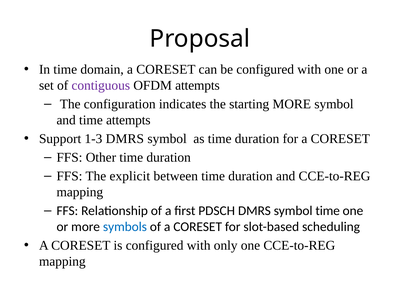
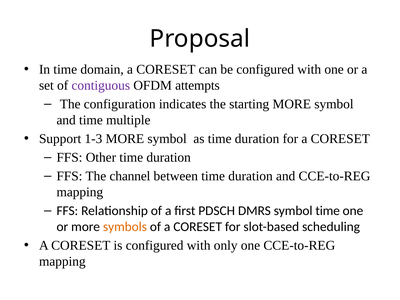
time attempts: attempts -> multiple (128, 120)
1-3 DMRS: DMRS -> MORE (125, 139)
explicit: explicit -> channel (130, 176)
symbols colour: blue -> orange (125, 227)
